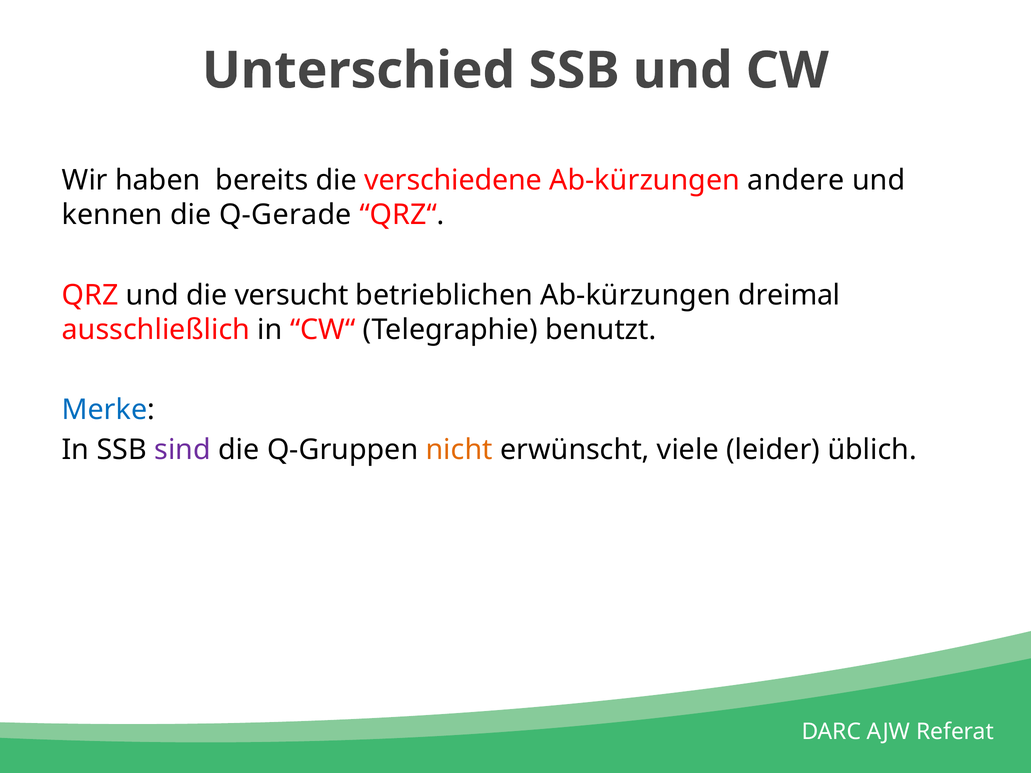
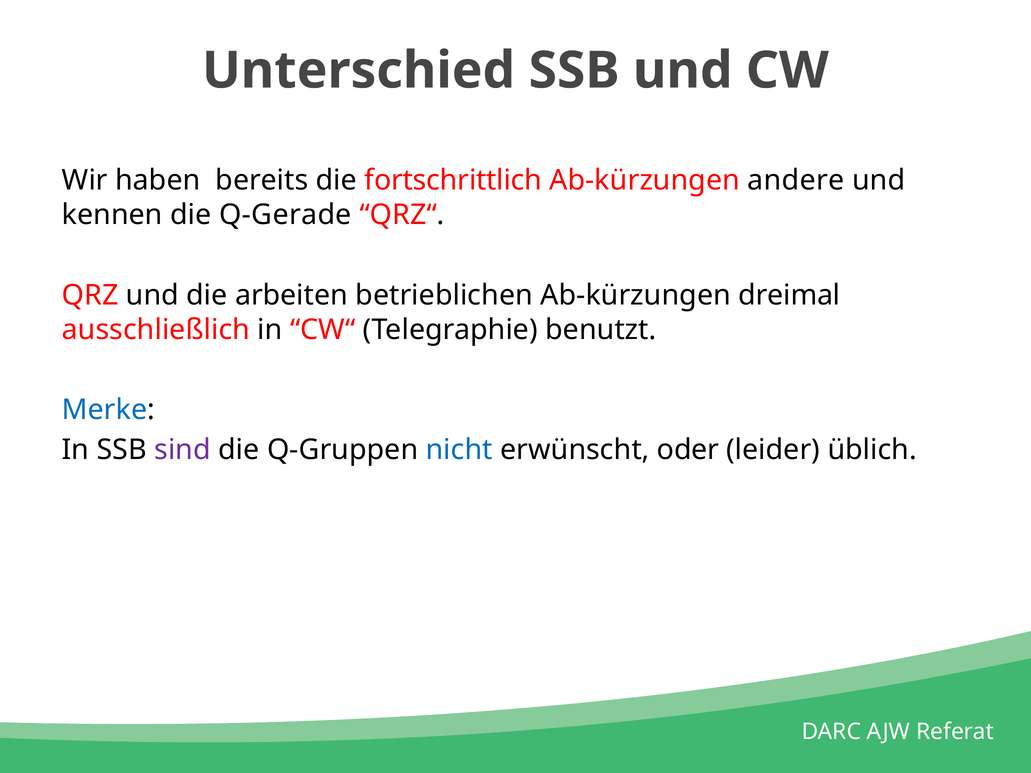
verschiedene: verschiedene -> fortschrittlich (453, 181)
versucht: versucht -> arbeiten (291, 295)
nicht colour: orange -> blue (459, 450)
viele: viele -> oder (688, 450)
